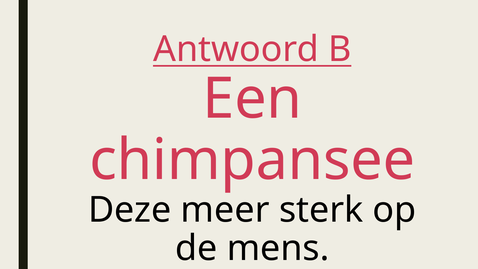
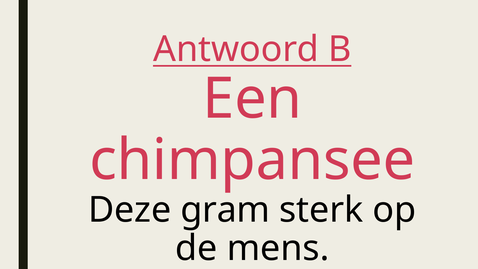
meer: meer -> gram (225, 210)
